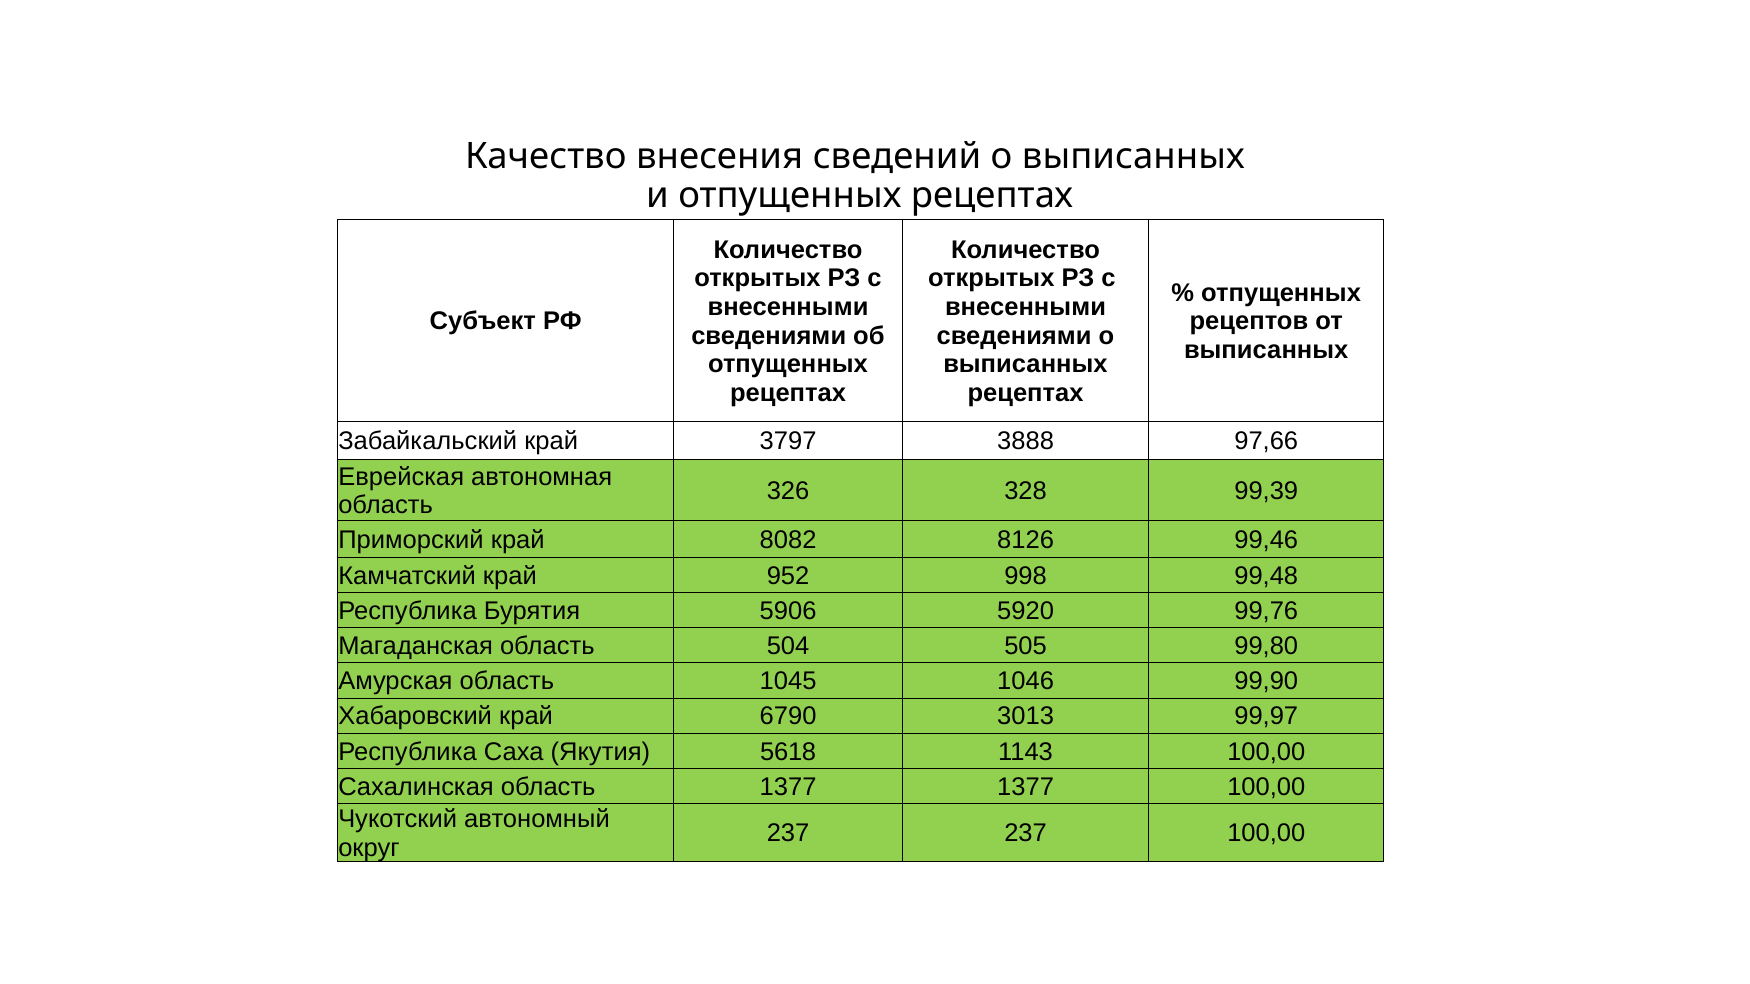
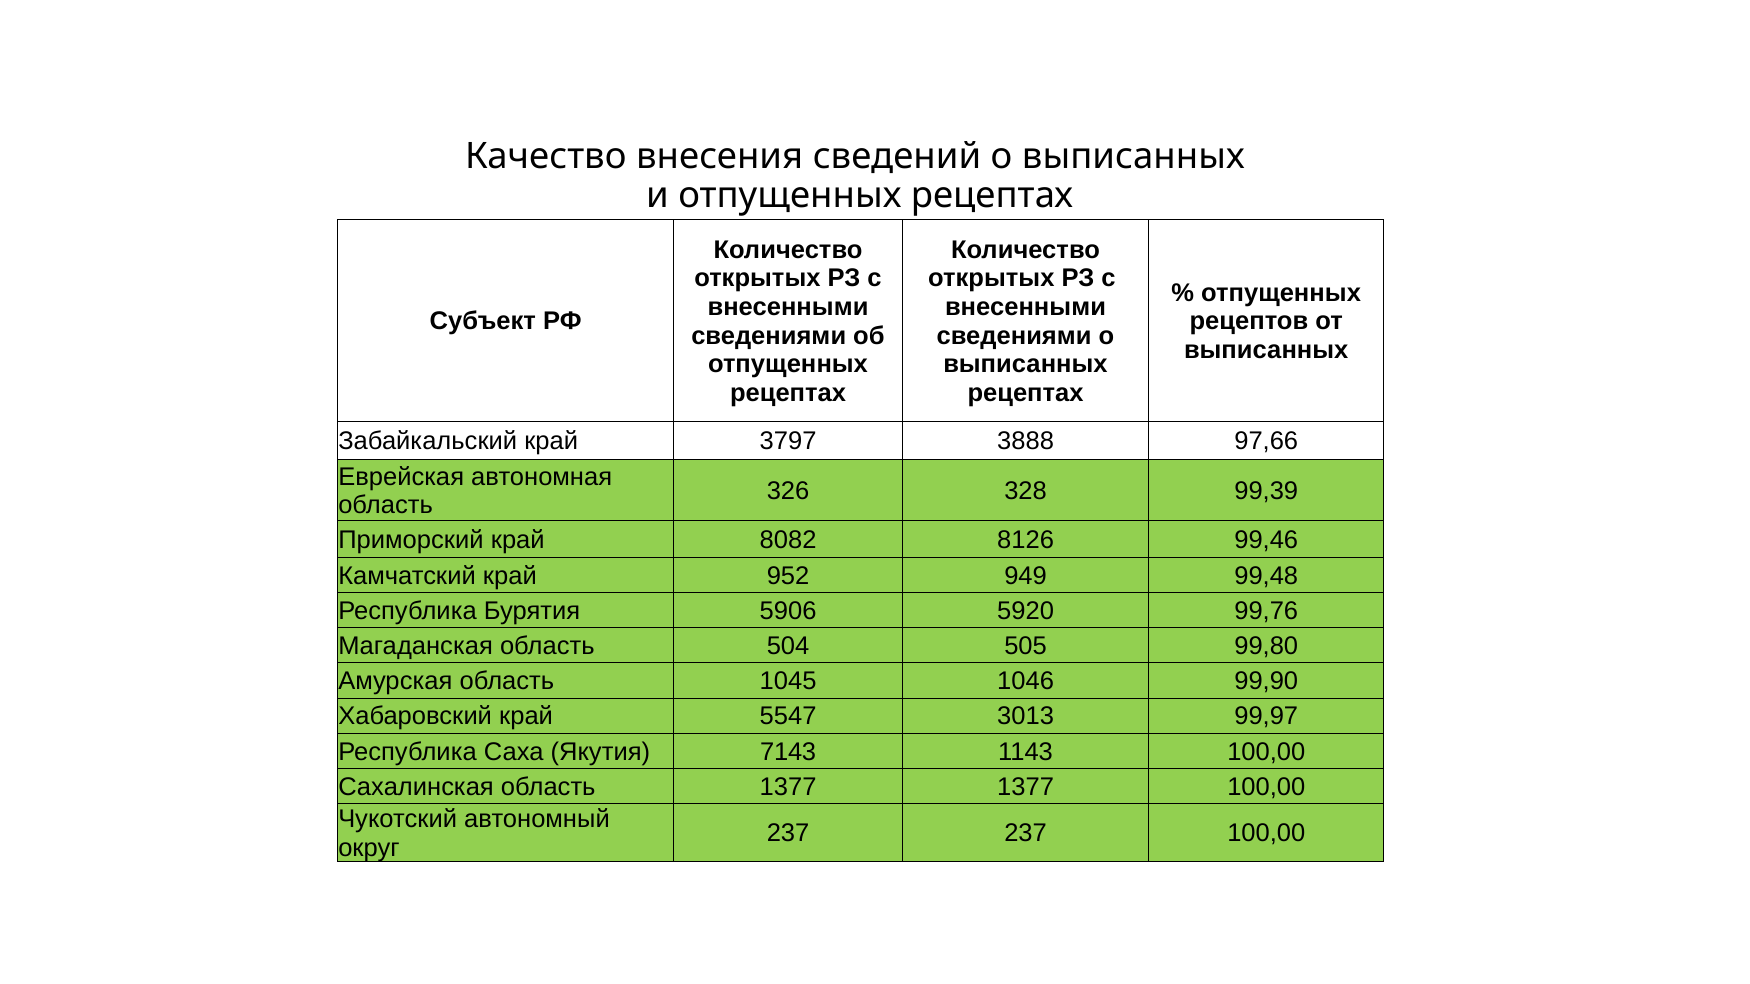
998: 998 -> 949 (1026, 576)
6790: 6790 -> 5547 (788, 717)
5618: 5618 -> 7143 (788, 752)
